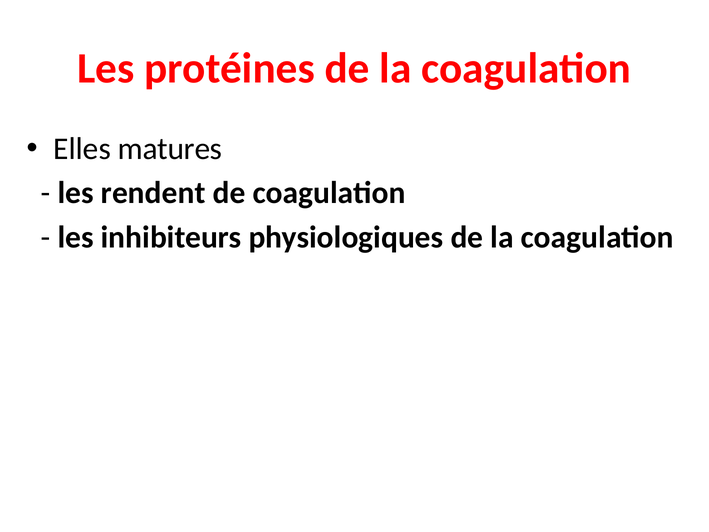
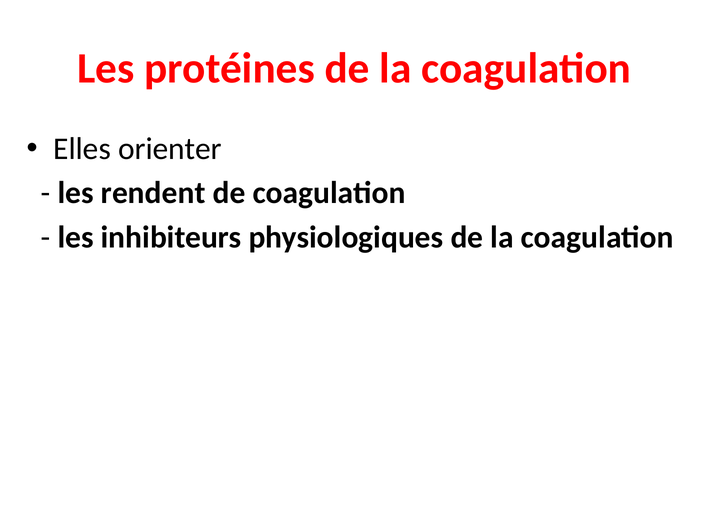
matures: matures -> orienter (170, 149)
